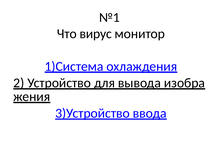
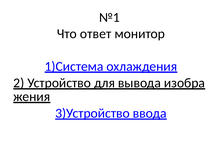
вирус: вирус -> ответ (96, 34)
